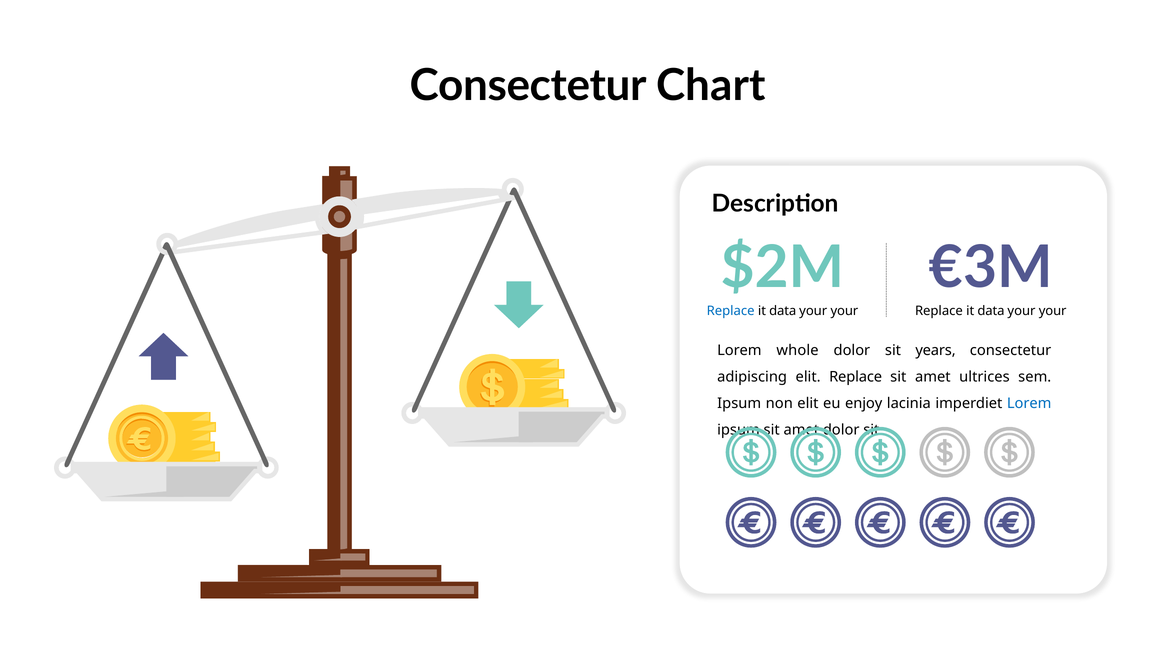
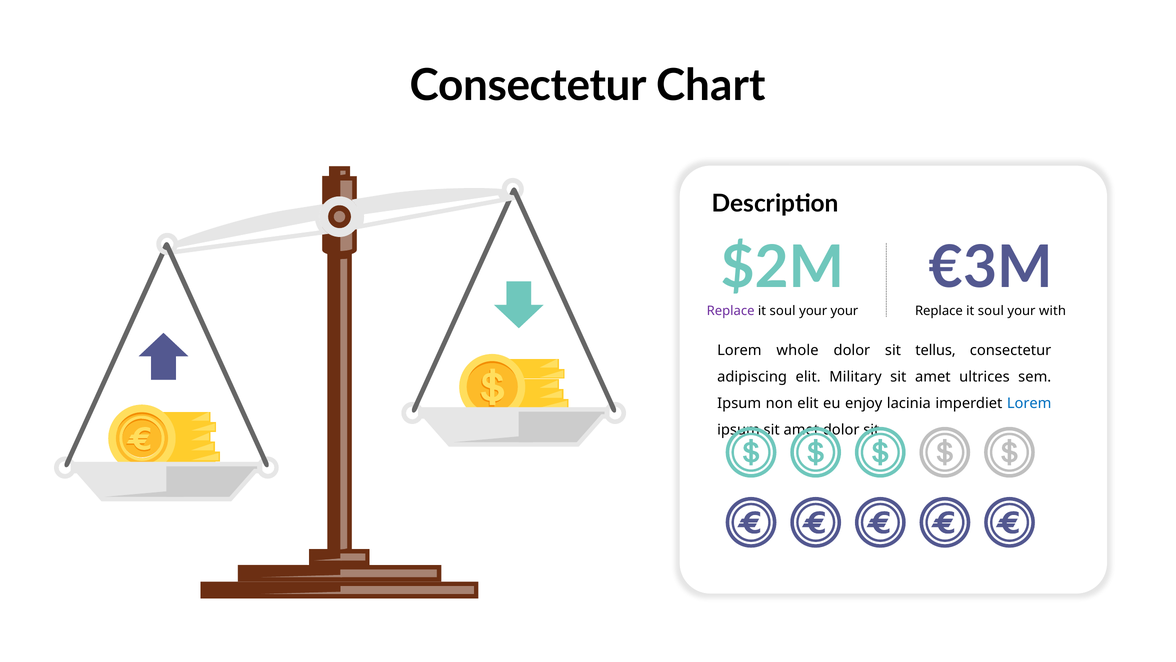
Replace colour: blue -> purple (731, 311)
data: data -> soul (783, 311)
data: data -> soul (991, 311)
your: your -> with (1053, 311)
years: years -> tellus (936, 350)
elit Replace: Replace -> Military (855, 376)
